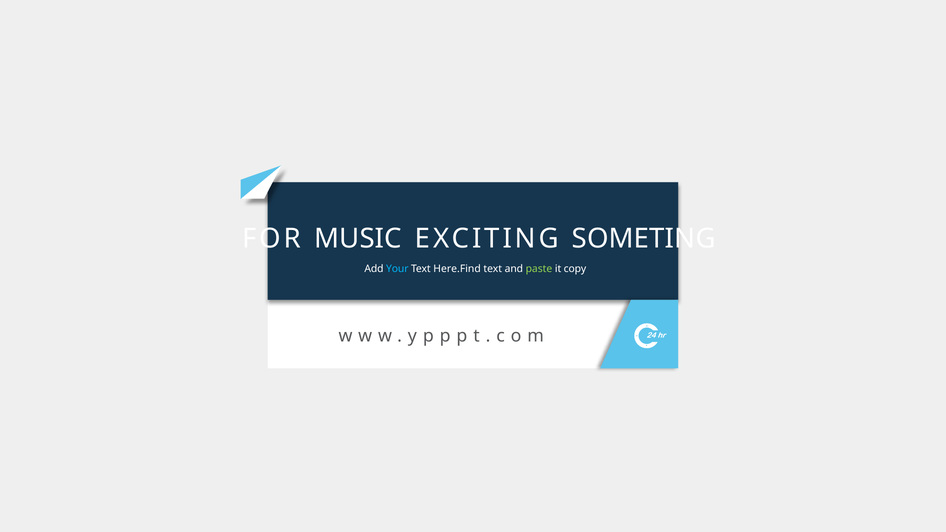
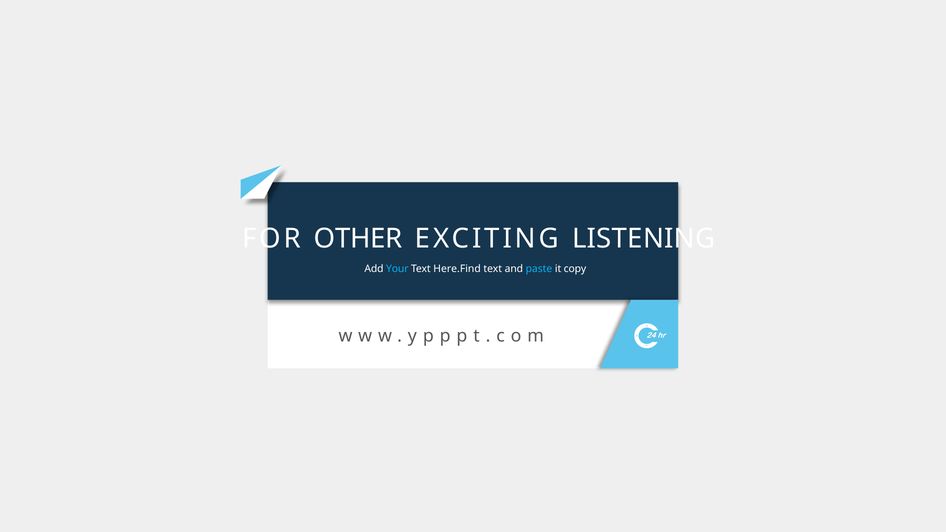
MUSIC: MUSIC -> OTHER (358, 239)
SOMETING: SOMETING -> LISTENING (644, 239)
paste colour: light green -> light blue (539, 269)
